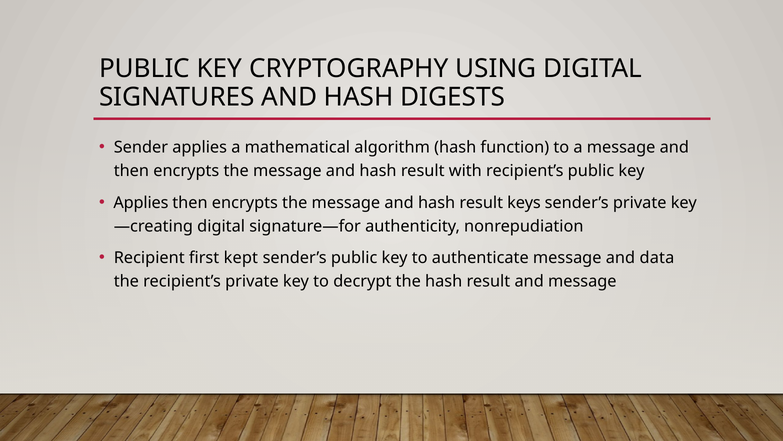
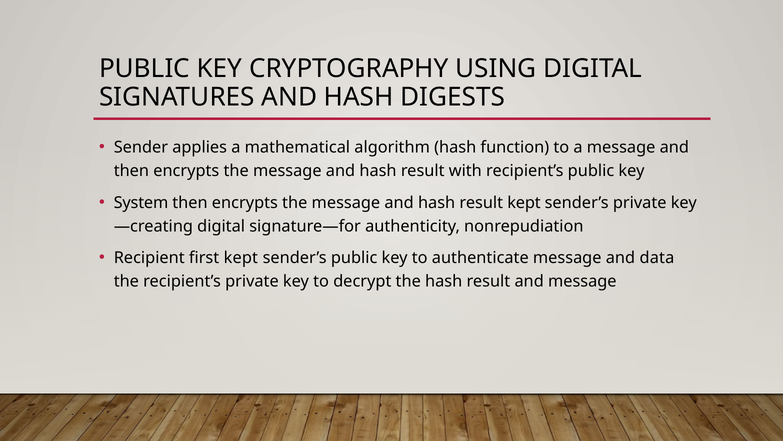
Applies: Applies -> System (141, 202)
result keys: keys -> kept (524, 202)
